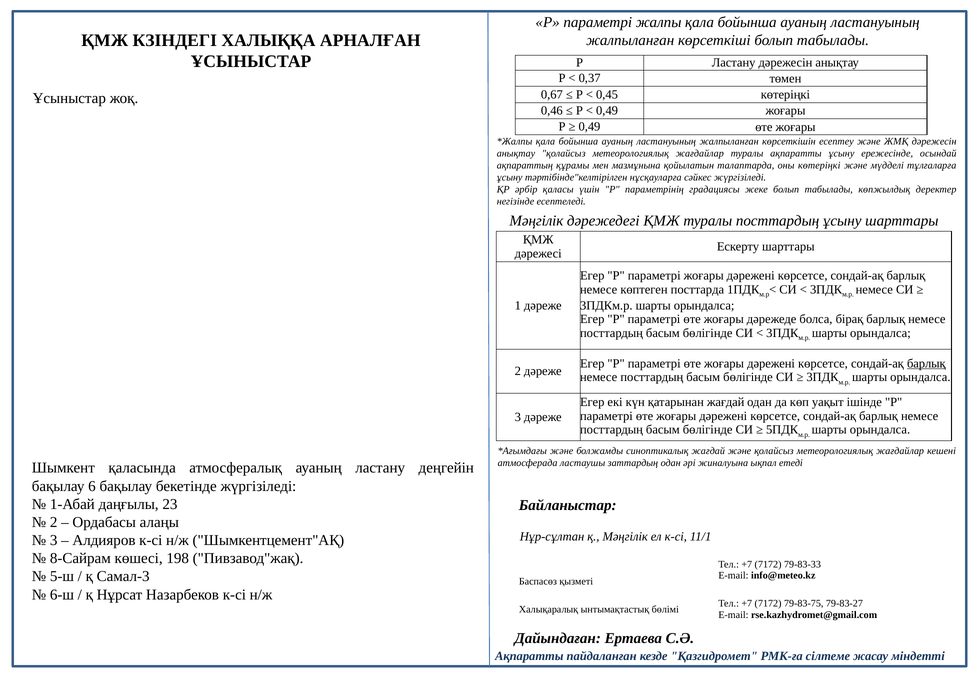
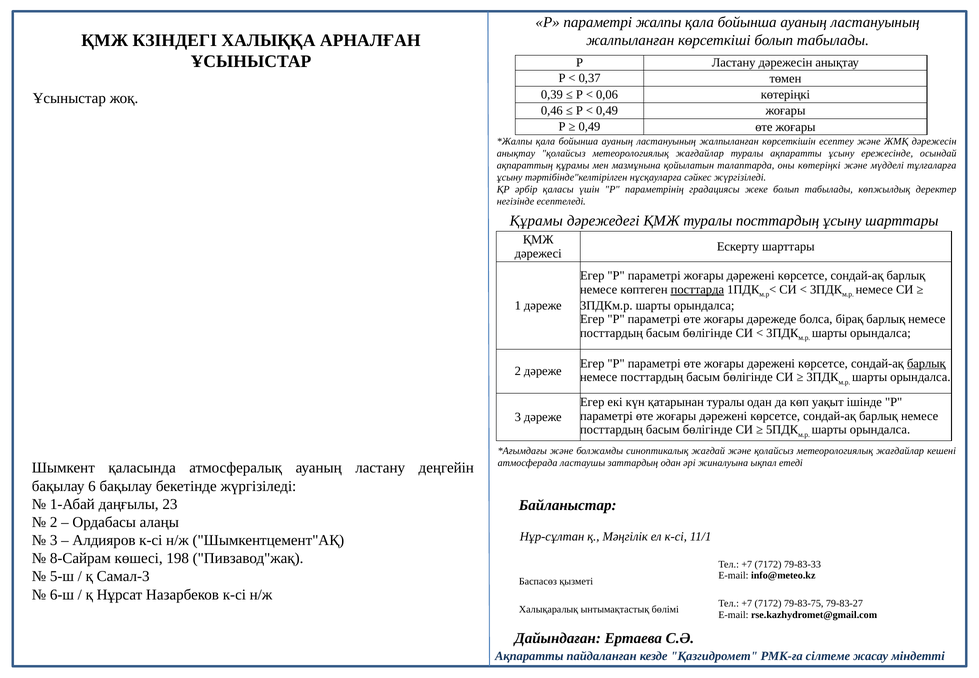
0,67: 0,67 -> 0,39 (552, 94)
0,45: 0,45 -> 0,06 (607, 94)
Мәңгілік: Мәңгілік -> Құрамы (536, 221)
посттарда underline: none -> present (697, 290)
қатарынан жағдай: жағдай -> туралы (726, 402)
